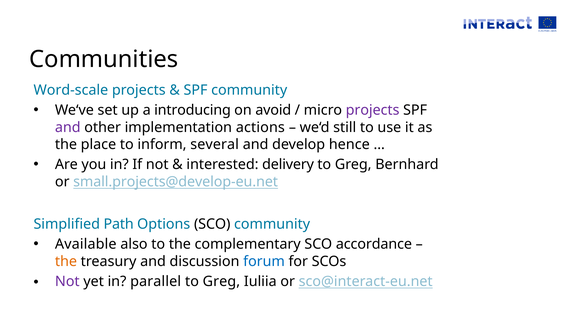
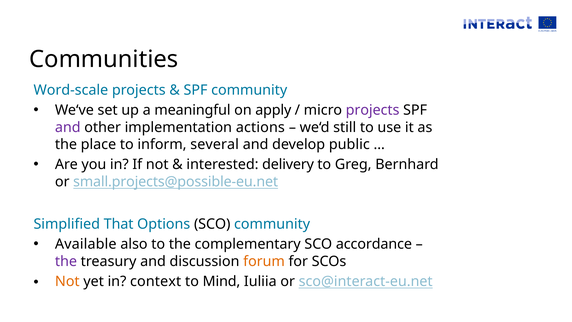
introducing: introducing -> meaningful (192, 110)
avoid: avoid -> apply (273, 110)
hence: hence -> public (349, 144)
small.projects@develop-eu.net: small.projects@develop-eu.net -> small.projects@possible-eu.net (176, 182)
Path: Path -> That (119, 224)
the colour: orange -> purple (66, 261)
forum colour: blue -> orange (264, 261)
Not colour: purple -> orange (67, 281)
parallel: parallel -> context (156, 281)
Greg: Greg -> Mind (221, 281)
